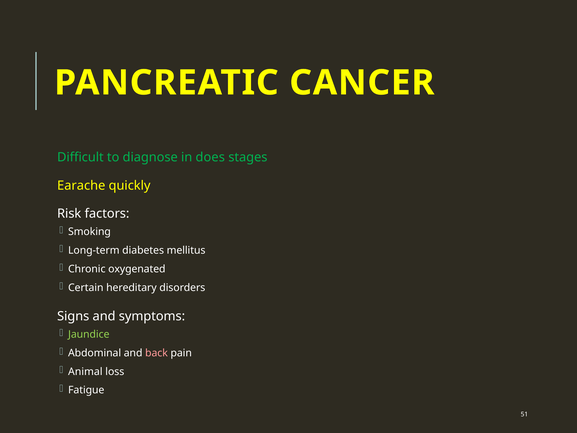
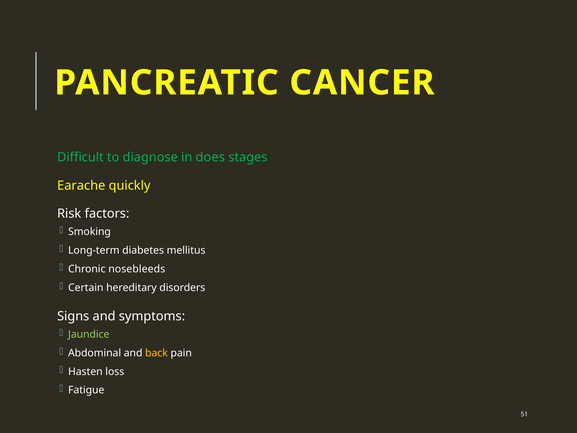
oxygenated: oxygenated -> nosebleeds (137, 269)
back colour: pink -> yellow (156, 353)
Animal: Animal -> Hasten (85, 371)
